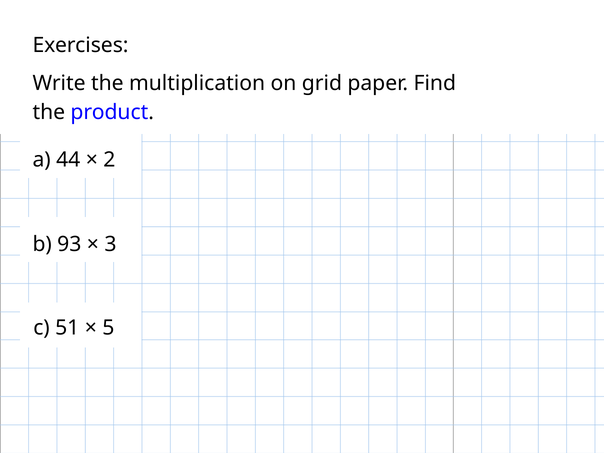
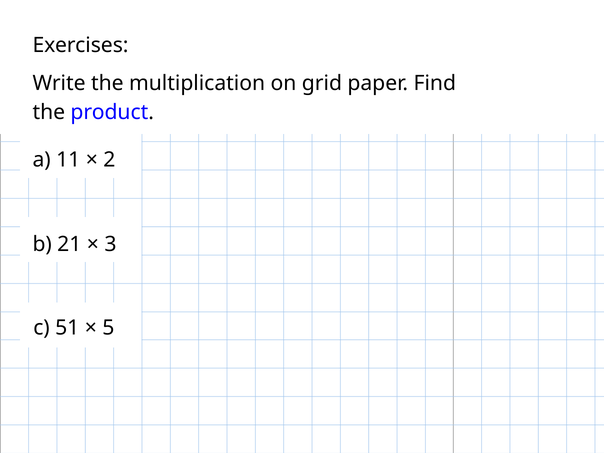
44: 44 -> 11 (68, 160)
93: 93 -> 21 (69, 244)
